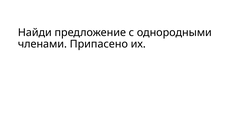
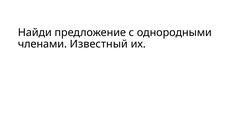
Припасено: Припасено -> Известный (99, 44)
